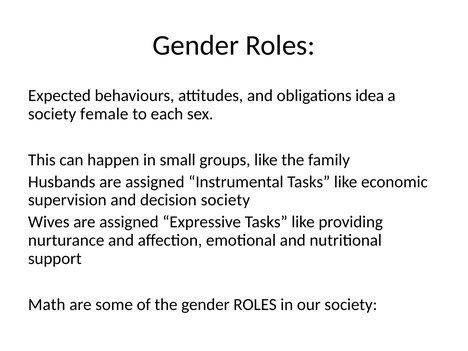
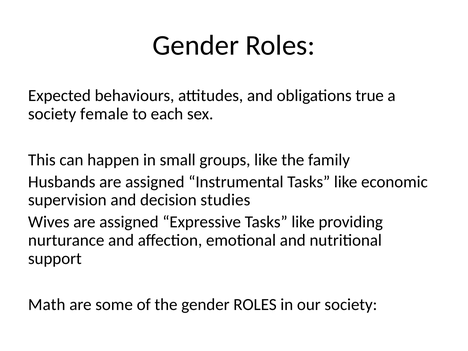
idea: idea -> true (370, 96)
decision society: society -> studies (225, 200)
